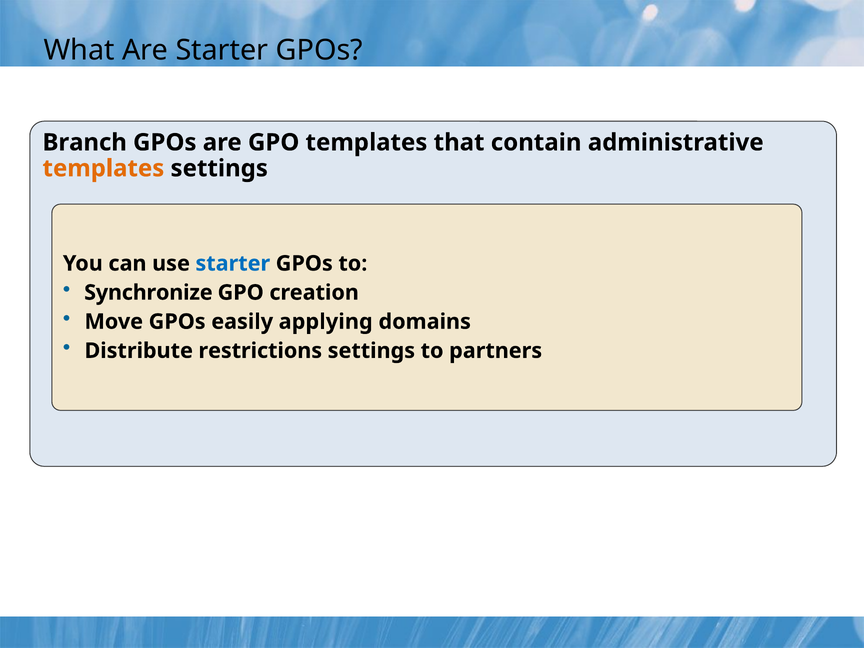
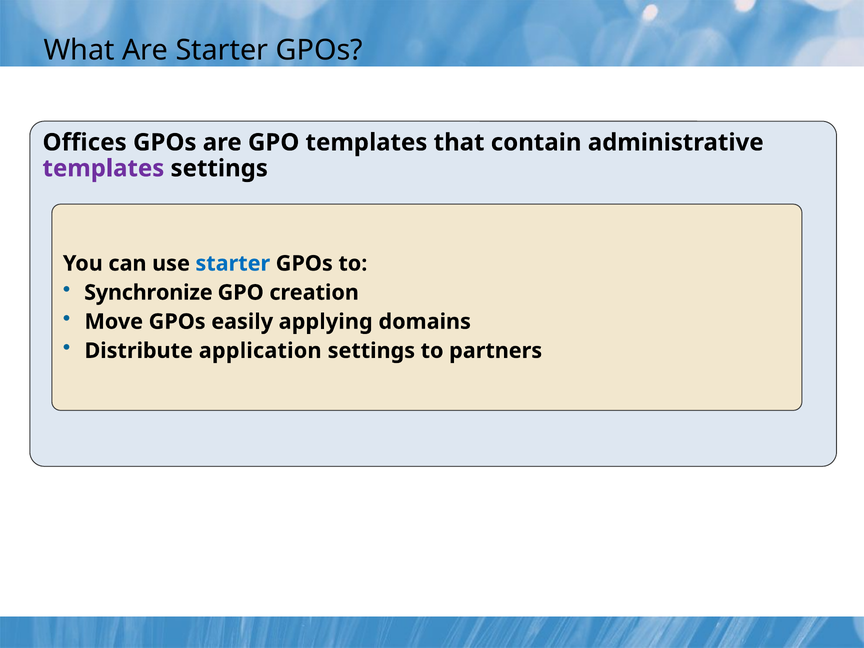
Branch: Branch -> Offices (85, 142)
templates colour: orange -> purple (103, 168)
restrictions: restrictions -> application (260, 351)
